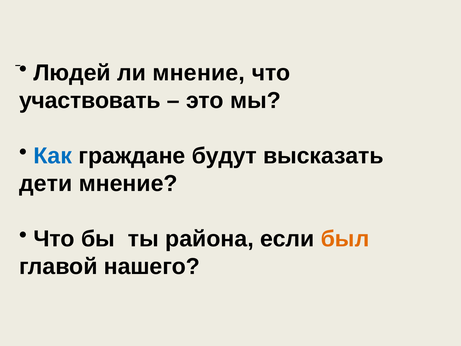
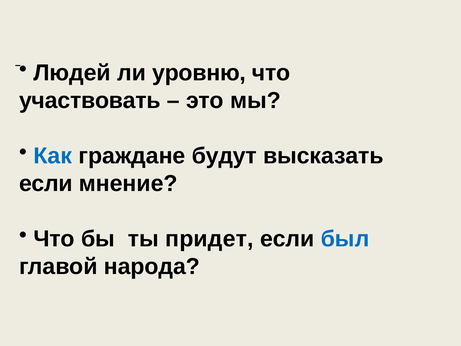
ли мнение: мнение -> уровню (199, 73)
дети: дети -> если (46, 184)
района: района -> придет (209, 239)
был colour: orange -> blue (345, 239)
нашего: нашего -> народа (152, 266)
